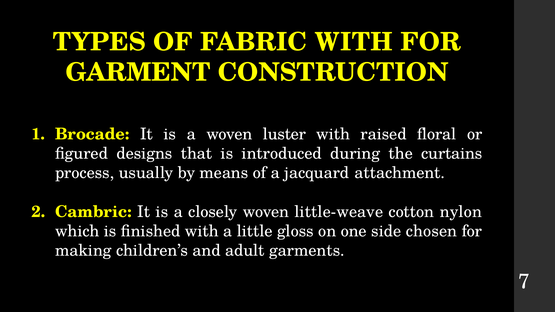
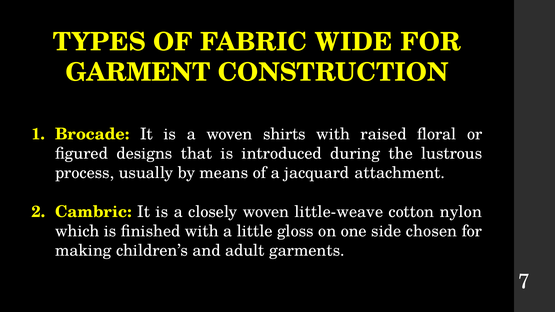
FABRIC WITH: WITH -> WIDE (354, 42)
luster: luster -> shirts (284, 134)
curtains: curtains -> lustrous (452, 154)
